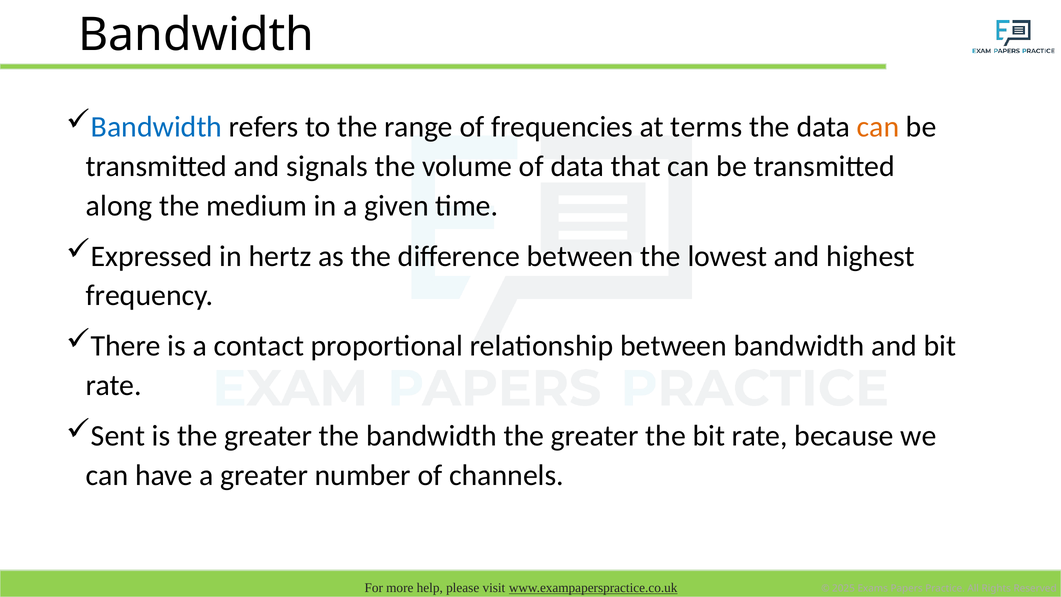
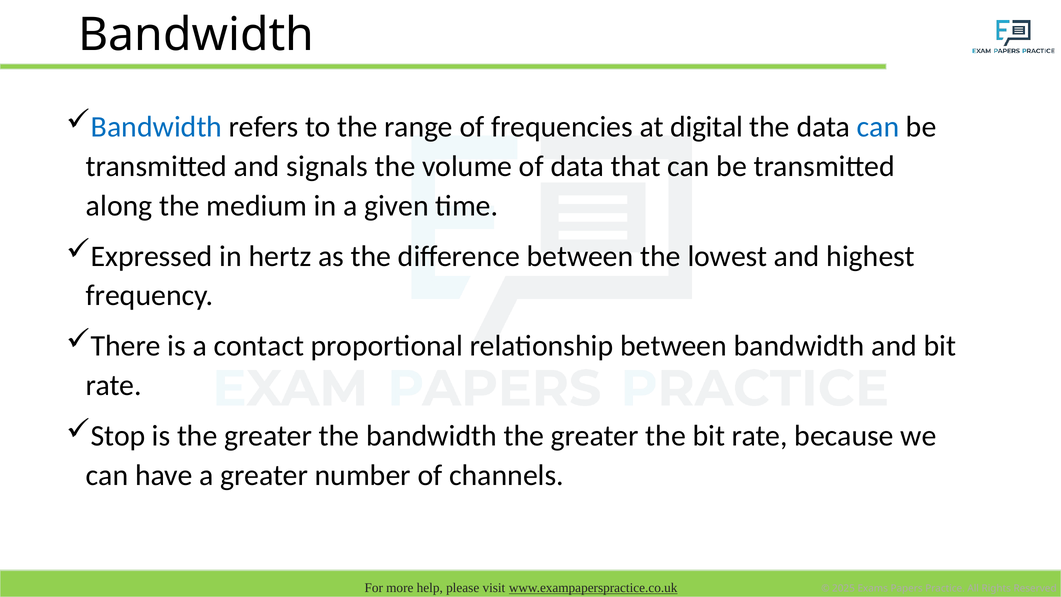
terms: terms -> digital (707, 127)
can colour: orange -> blue (878, 127)
Sent: Sent -> Stop (118, 436)
